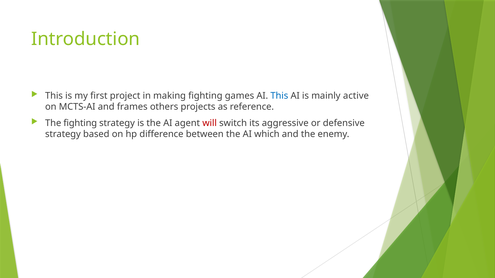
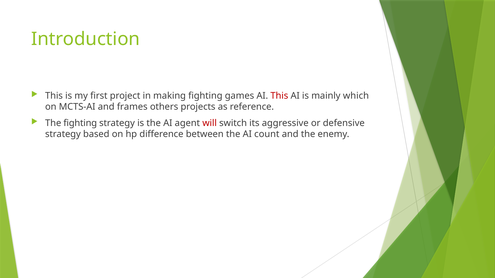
This colour: blue -> red (279, 96)
active: active -> which (356, 96)
which: which -> count (267, 134)
